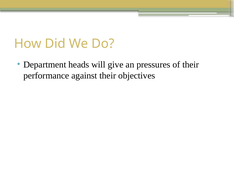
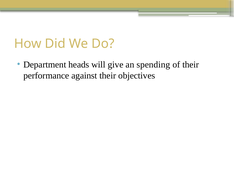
pressures: pressures -> spending (153, 65)
